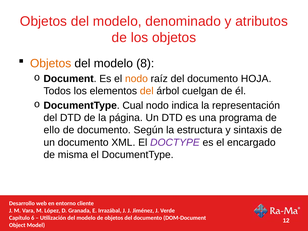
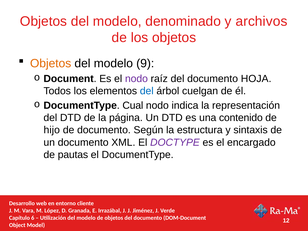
atributos: atributos -> archivos (262, 21)
8: 8 -> 9 (145, 63)
nodo colour: orange -> purple (136, 79)
del colour: orange -> blue (147, 91)
programa: programa -> contenido (241, 118)
ello: ello -> hijo (52, 130)
misma: misma -> pautas (73, 155)
